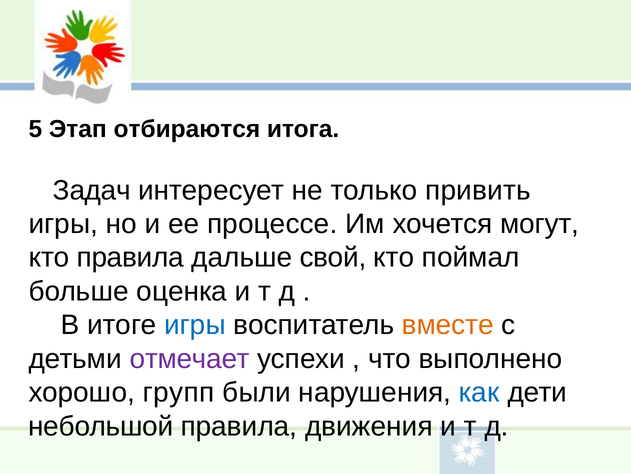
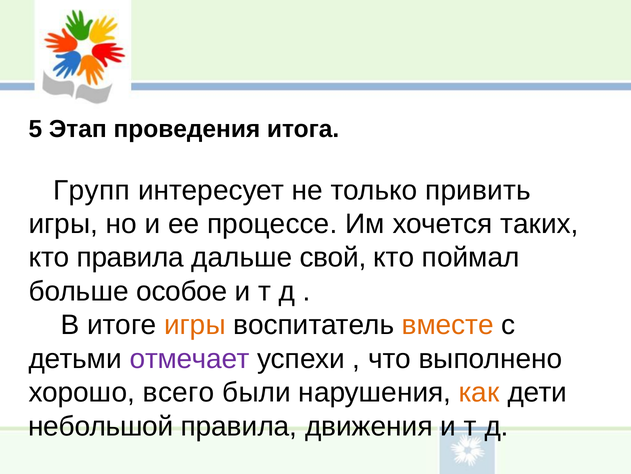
отбираются: отбираются -> проведения (187, 129)
Задач: Задач -> Групп (92, 190)
могут: могут -> таких (539, 224)
оценка: оценка -> особое (182, 291)
игры colour: blue -> orange (195, 325)
групп: групп -> всего (179, 392)
как colour: blue -> orange (479, 392)
